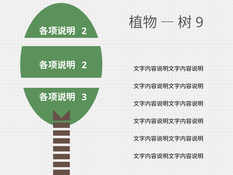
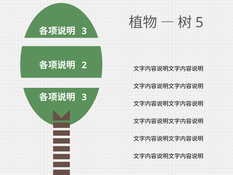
9: 9 -> 5 (200, 23)
2: 2 -> 3 (84, 31)
